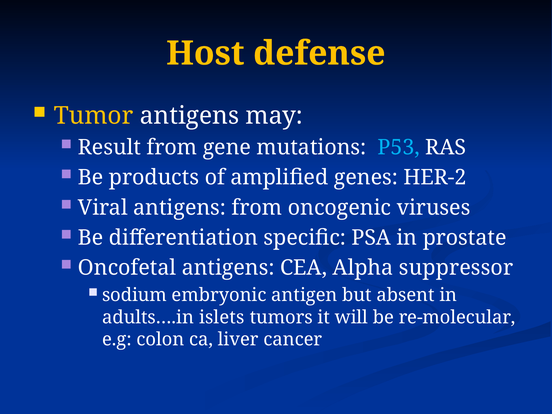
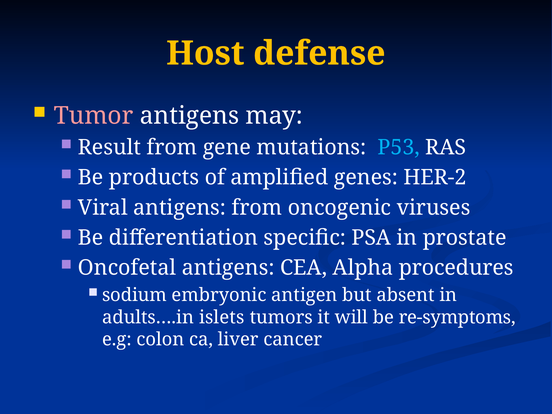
Tumor colour: yellow -> pink (94, 116)
suppressor: suppressor -> procedures (456, 268)
re-molecular: re-molecular -> re-symptoms (457, 317)
